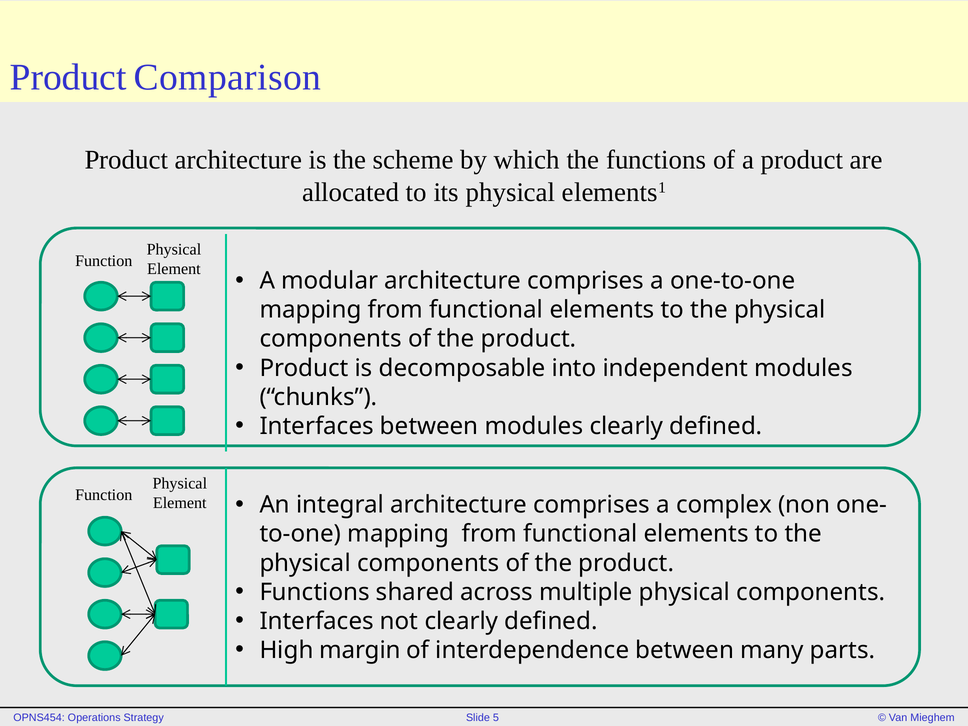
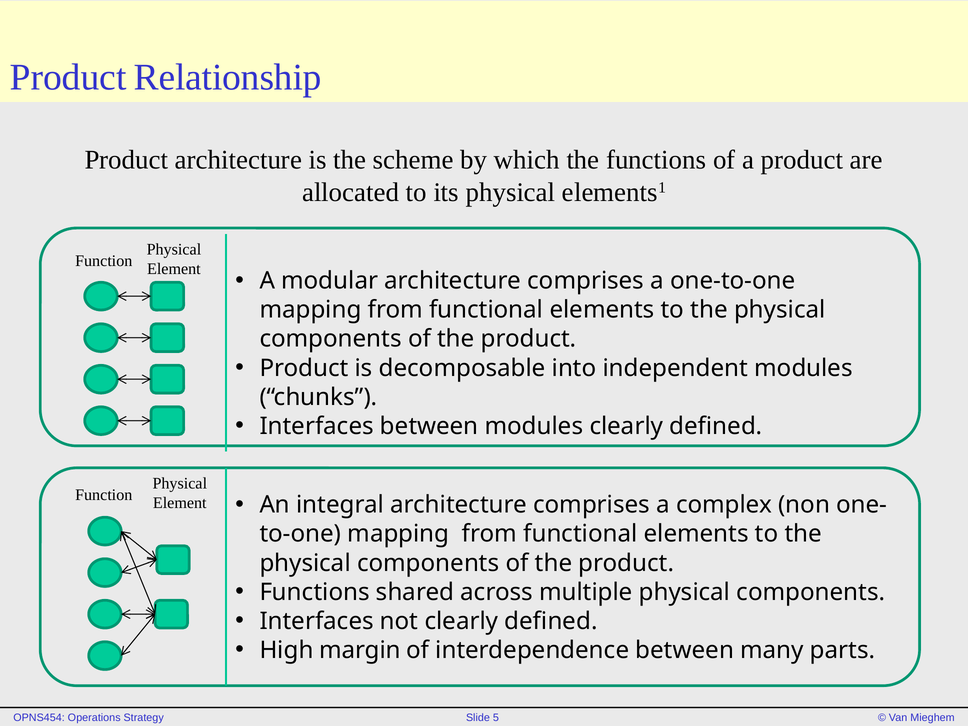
Comparison: Comparison -> Relationship (228, 77)
